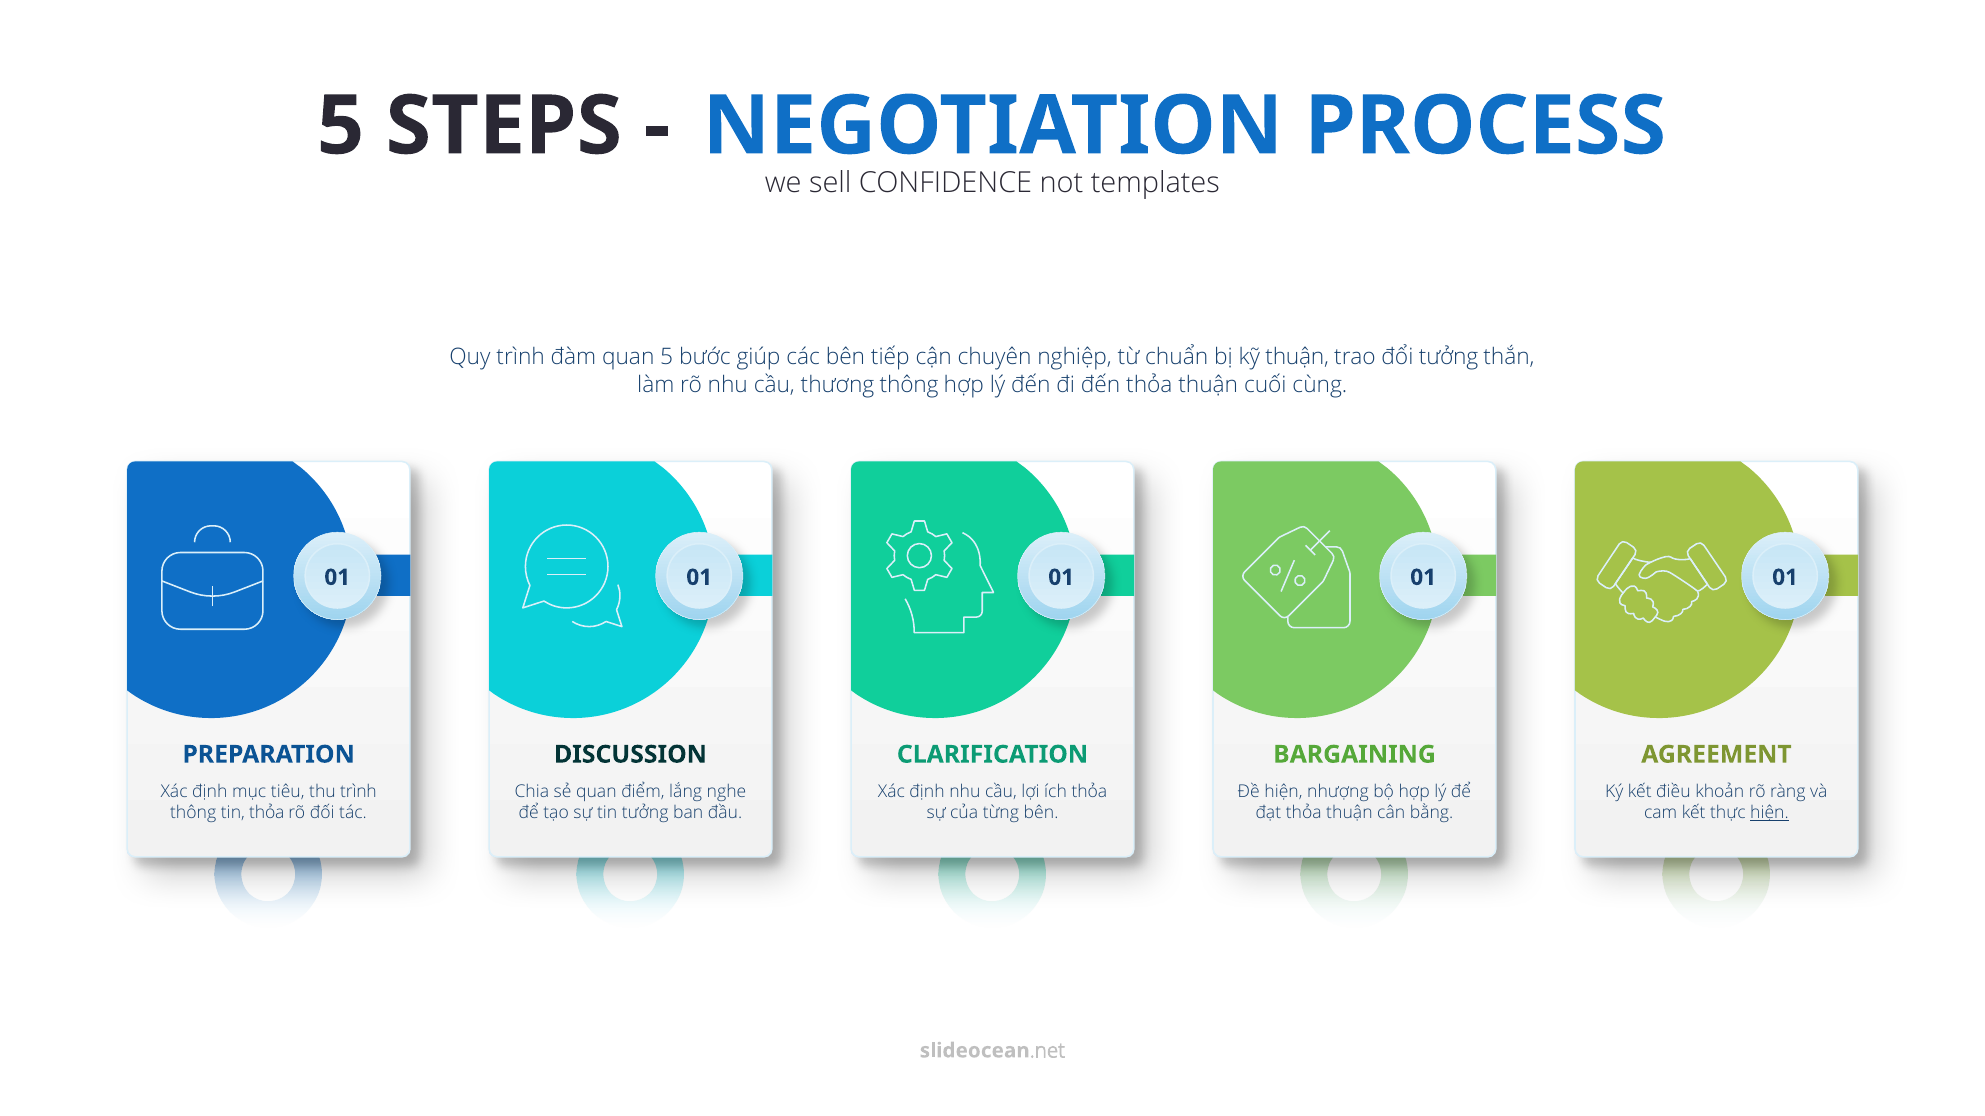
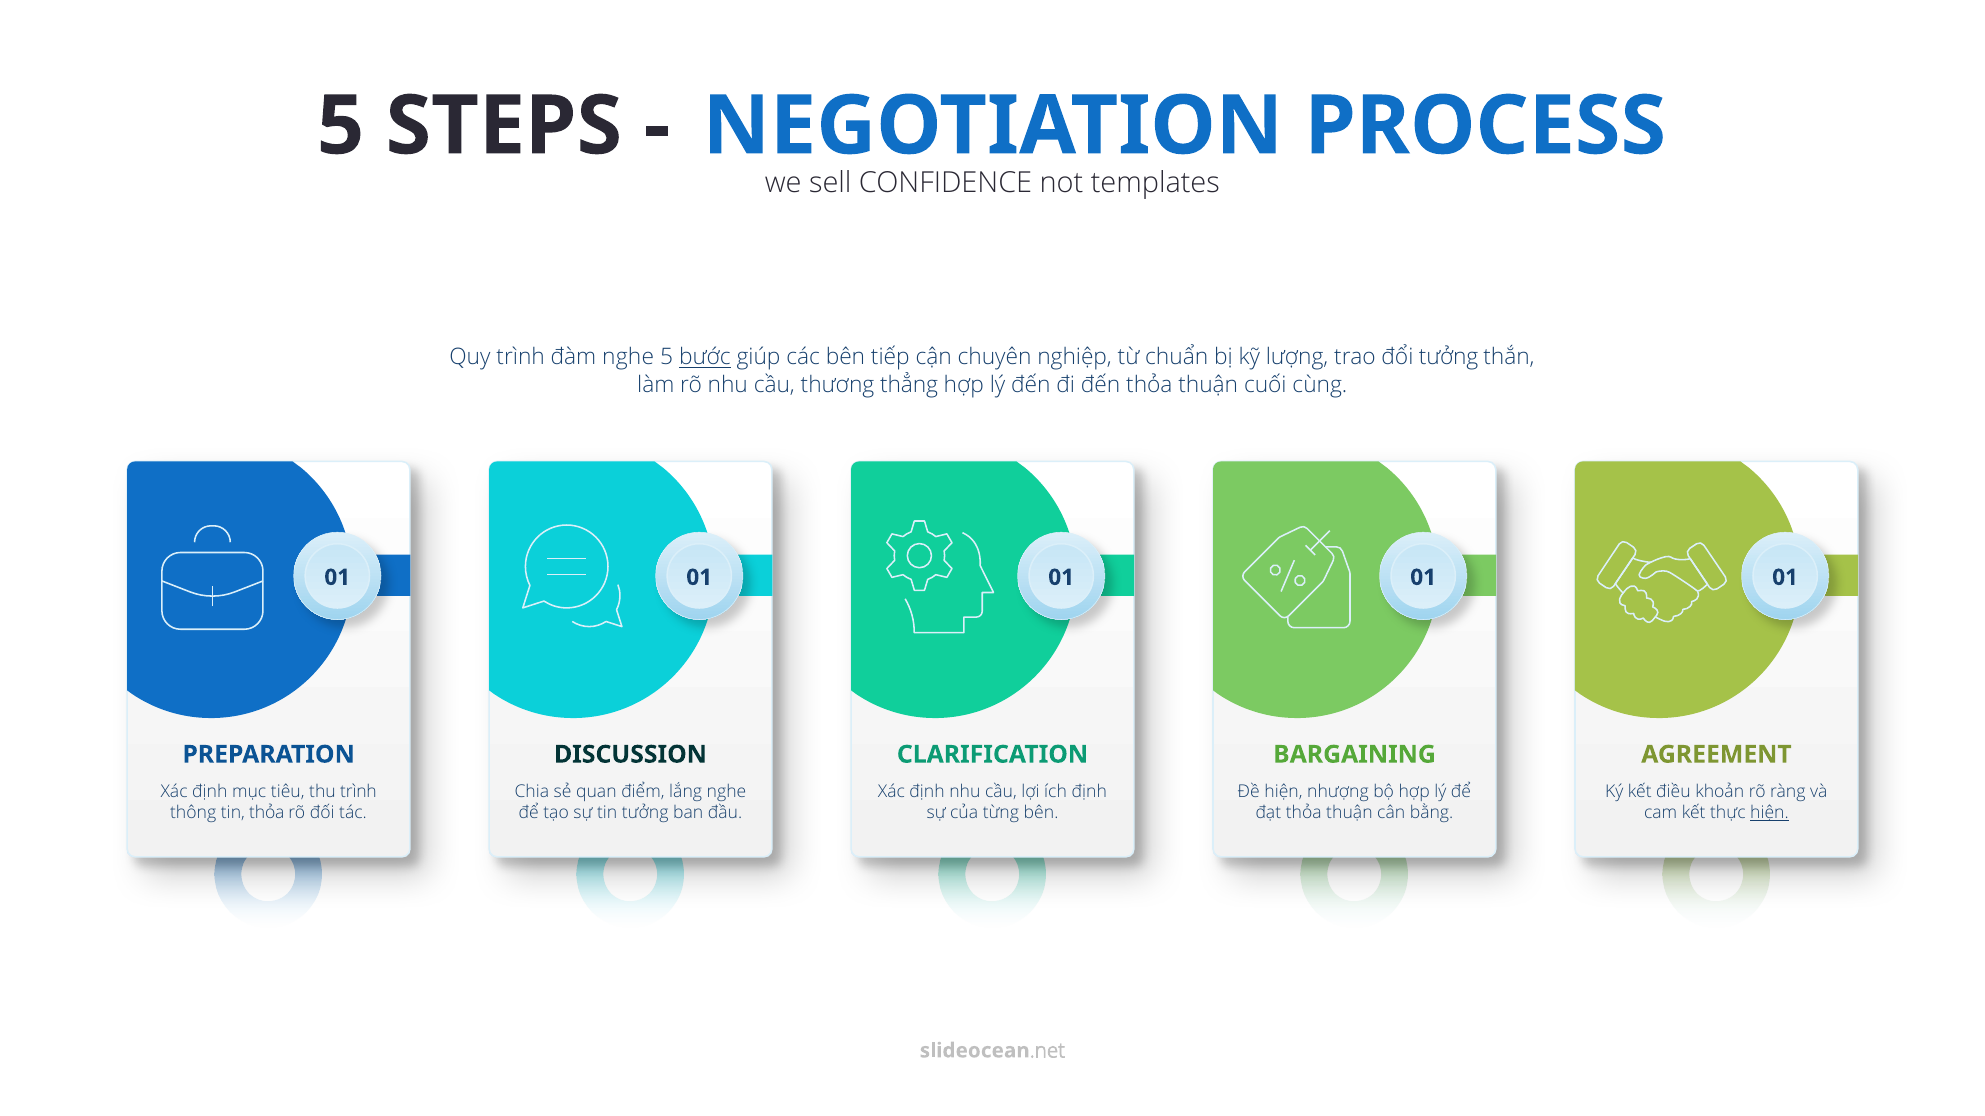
đàm quan: quan -> nghe (628, 358)
bước underline: none -> present (705, 358)
kỹ thuận: thuận -> lượng (1297, 358)
thương thông: thông -> thẳng (909, 385)
ích thỏa: thỏa -> định (1089, 792)
